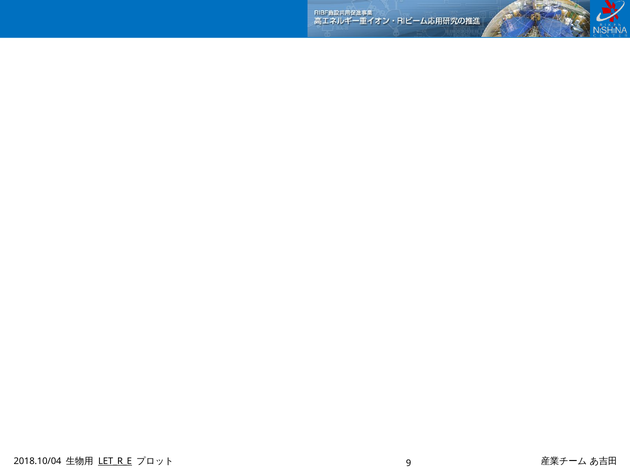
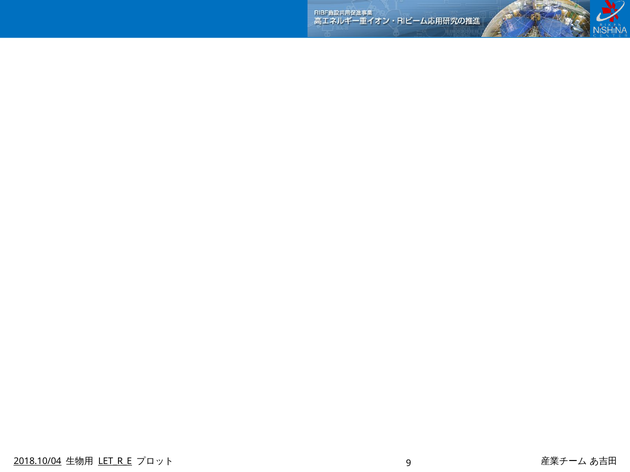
2018.10/04 underline: none -> present (38, 462)
